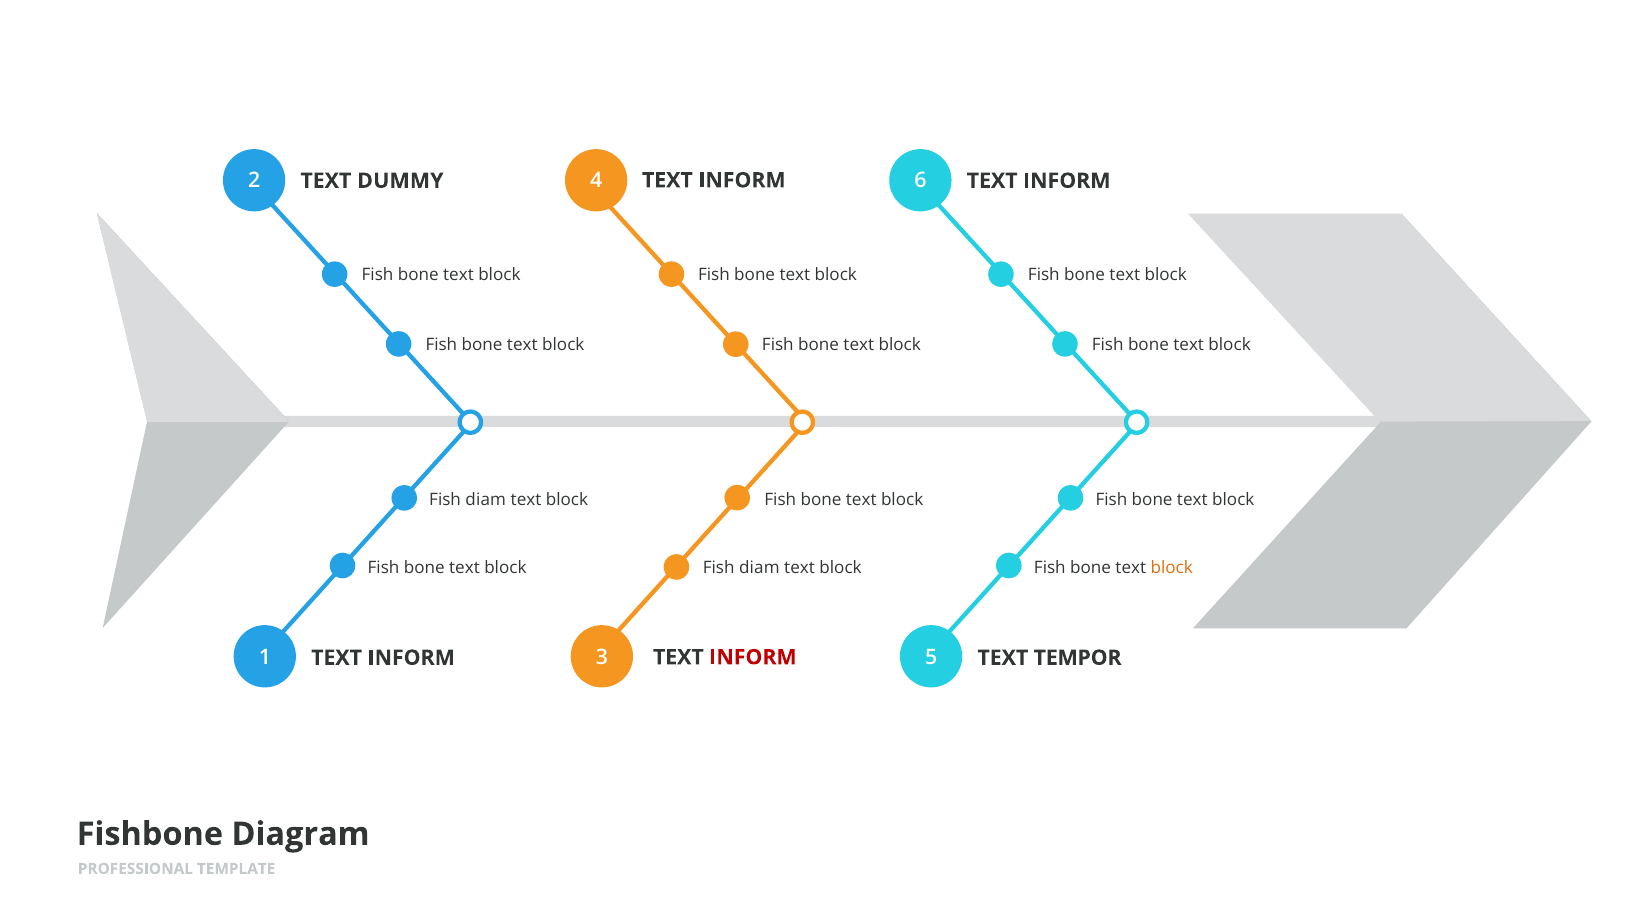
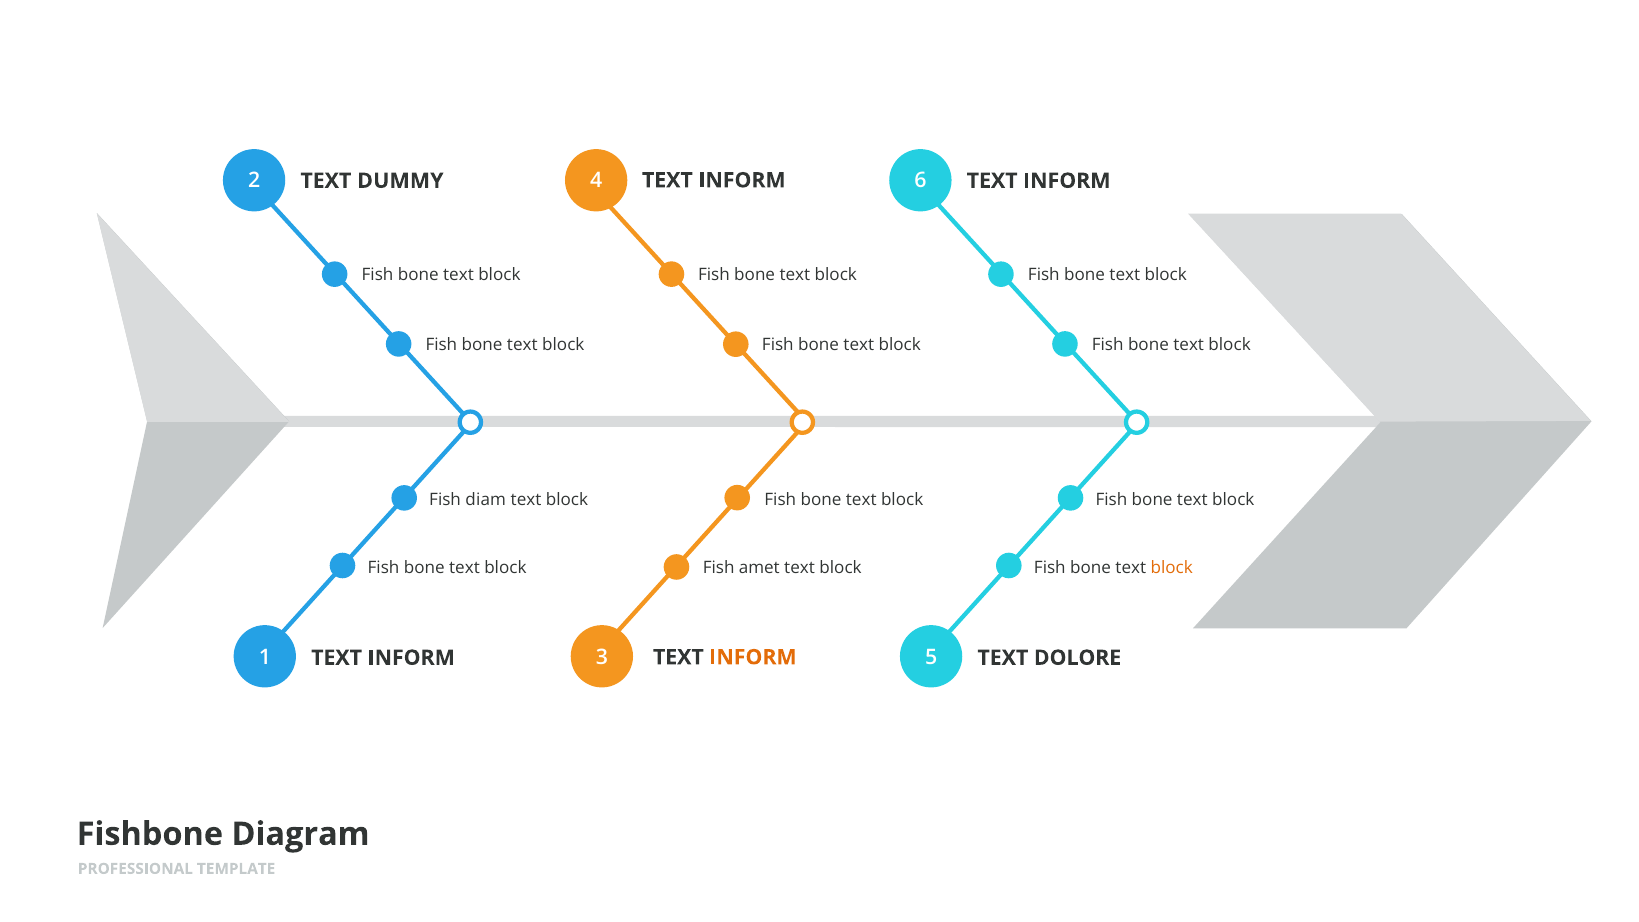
diam: diam -> amet (759, 568)
INFORM colour: red -> orange (753, 657)
TEMPOR: TEMPOR -> DOLORE (1078, 658)
